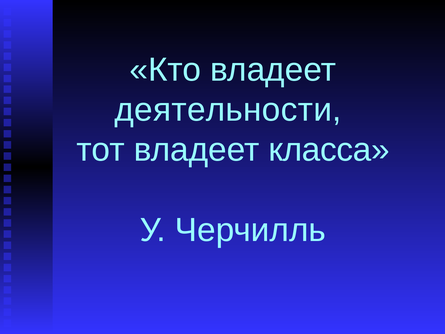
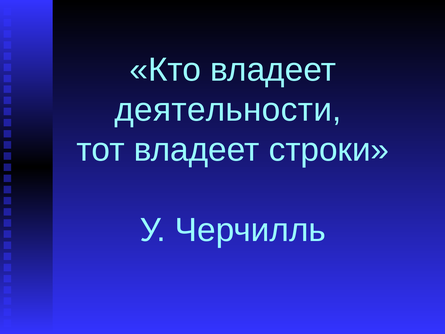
класса: класса -> строки (329, 150)
